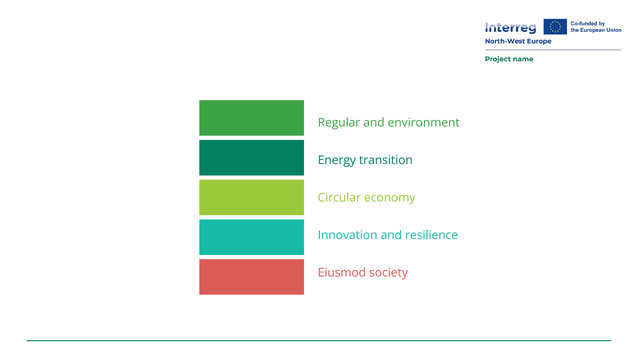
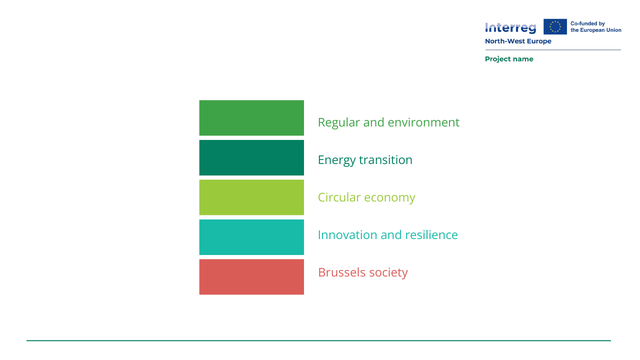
Eiusmod: Eiusmod -> Brussels (342, 273)
